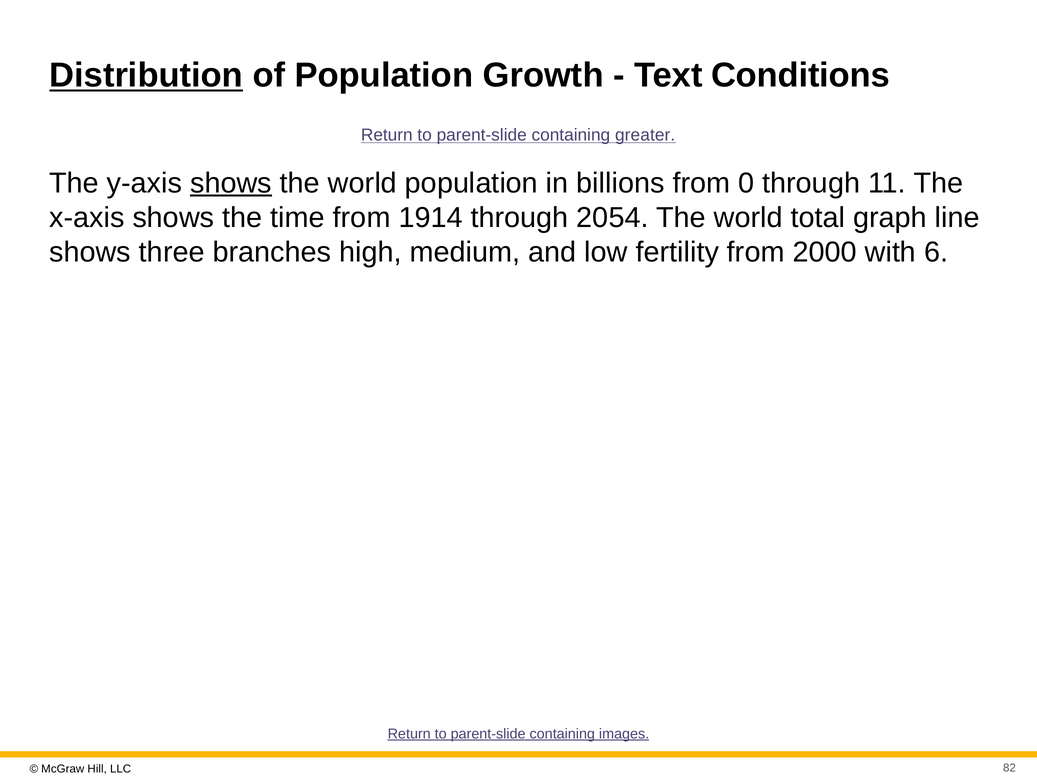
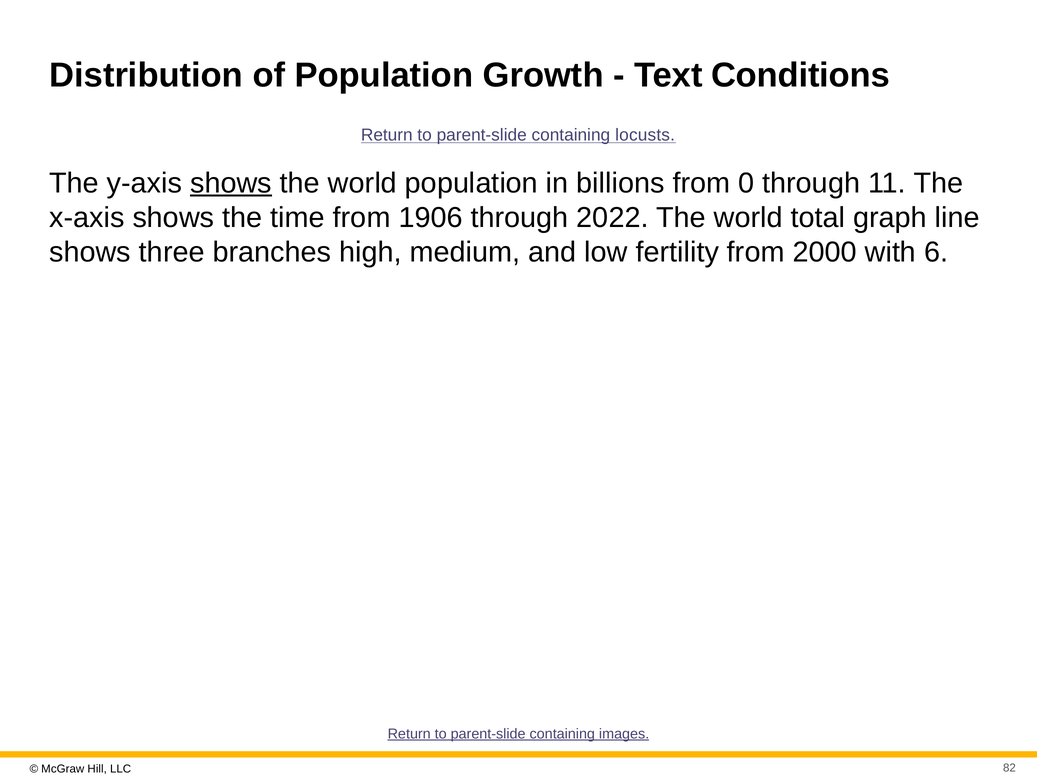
Distribution underline: present -> none (146, 75)
greater: greater -> locusts (645, 135)
1914: 1914 -> 1906 (431, 218)
2054: 2054 -> 2022 (613, 218)
